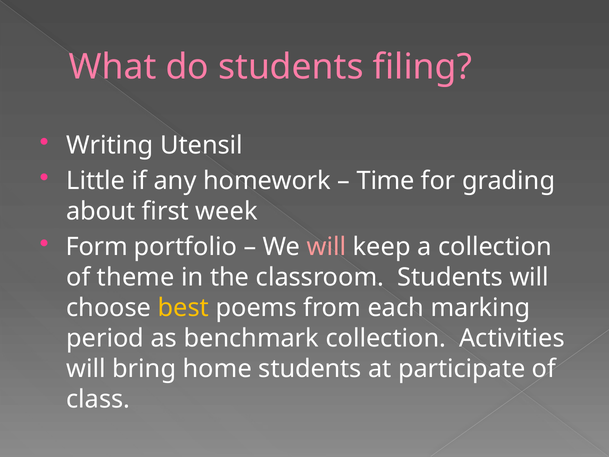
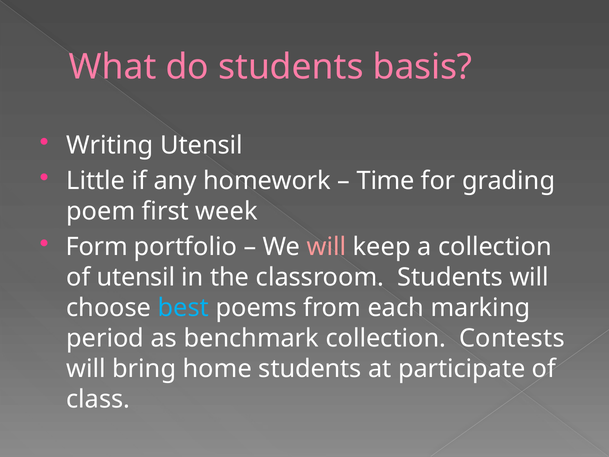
filing: filing -> basis (423, 67)
about: about -> poem (101, 211)
of theme: theme -> utensil (136, 277)
best colour: yellow -> light blue (183, 308)
Activities: Activities -> Contests (512, 338)
